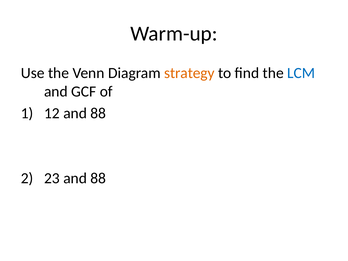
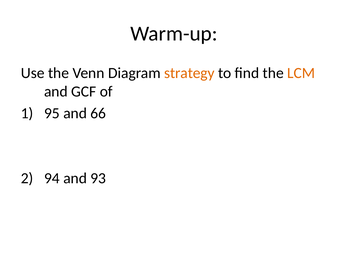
LCM colour: blue -> orange (301, 73)
12: 12 -> 95 (52, 113)
88: 88 -> 66 (98, 113)
23: 23 -> 94 (52, 178)
88: 88 -> 93 (98, 178)
